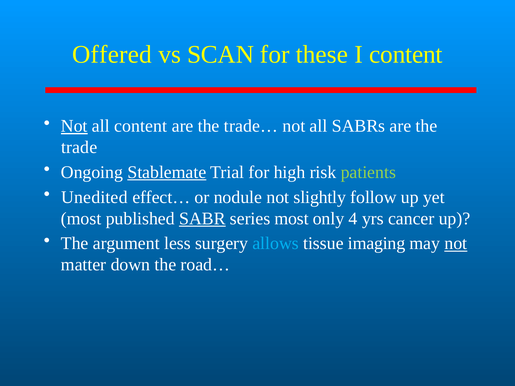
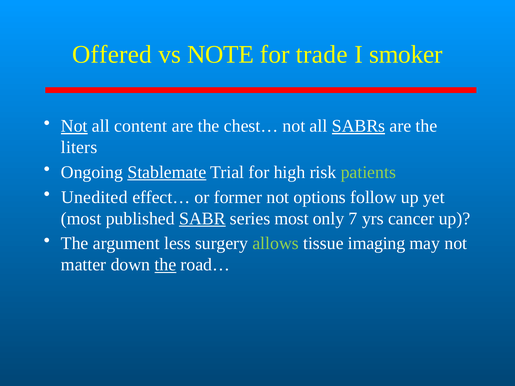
SCAN: SCAN -> NOTE (221, 55)
these: these -> trade (322, 55)
I content: content -> smoker (406, 55)
trade…: trade… -> chest… (251, 126)
SABRs underline: none -> present (359, 126)
trade: trade -> liters (79, 147)
nodule: nodule -> former (238, 197)
slightly: slightly -> options (320, 197)
4: 4 -> 7 (353, 219)
allows colour: light blue -> light green (276, 244)
not underline: present -> none (456, 244)
the underline: none -> present (165, 265)
